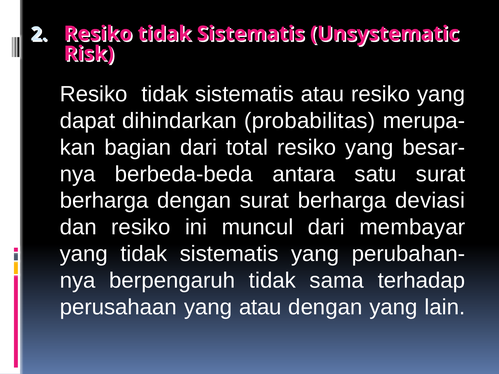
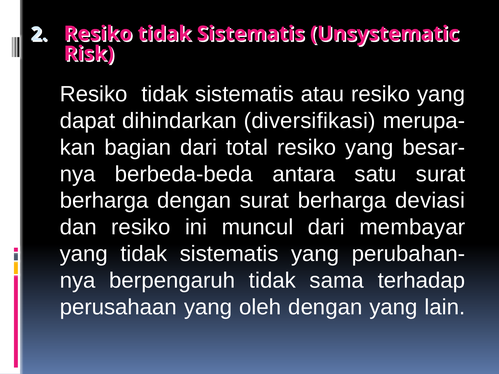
probabilitas: probabilitas -> diversifikasi (310, 121)
yang atau: atau -> oleh (260, 307)
